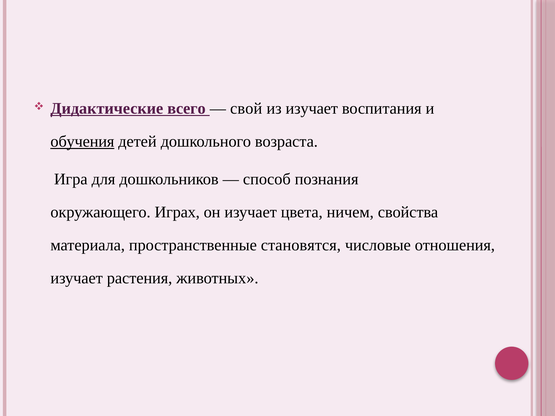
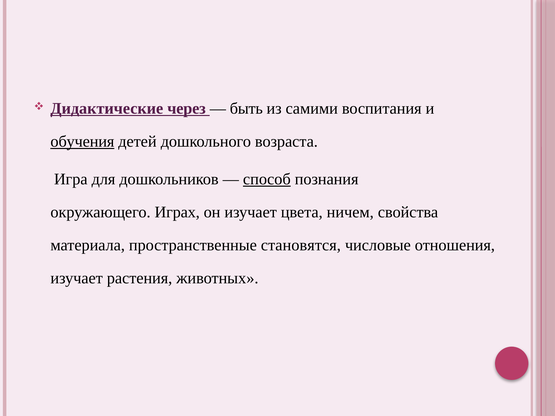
всего: всего -> через (187, 109)
свой: свой -> быть (246, 109)
из изучает: изучает -> самими (312, 109)
способ underline: none -> present (267, 179)
